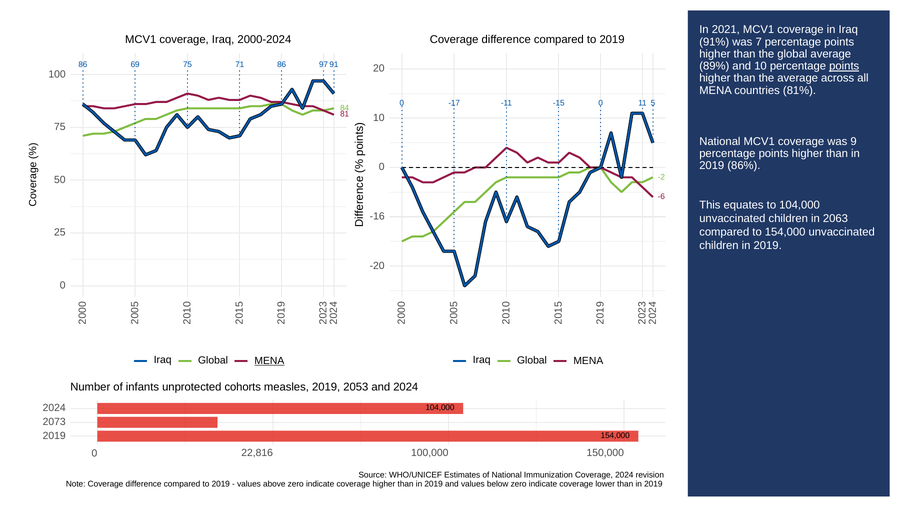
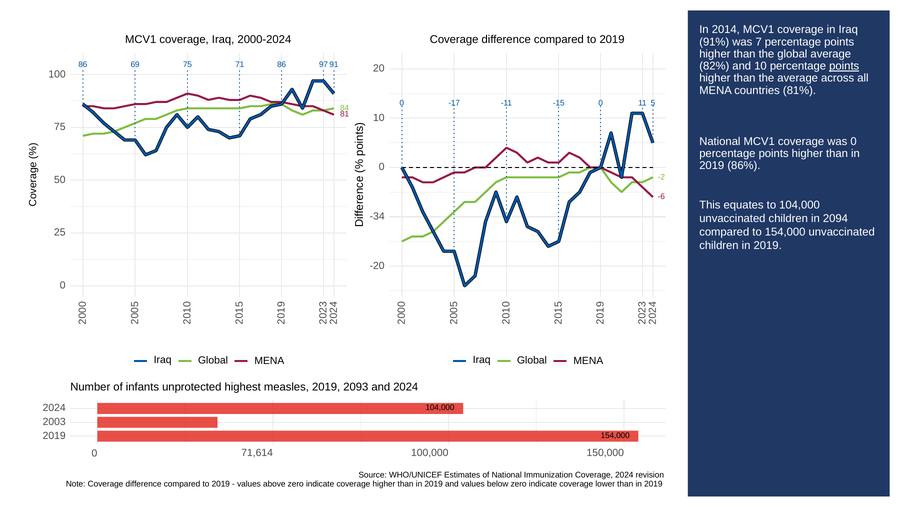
2021: 2021 -> 2014 (726, 30)
89%: 89% -> 82% (714, 66)
was 9: 9 -> 0 (854, 141)
-16: -16 -> -34 (377, 216)
2063: 2063 -> 2094 (835, 218)
MENA underline: present -> none (269, 361)
cohorts: cohorts -> highest (243, 387)
2053: 2053 -> 2093 (356, 387)
2073: 2073 -> 2003 (54, 422)
22,816: 22,816 -> 71,614 (257, 453)
